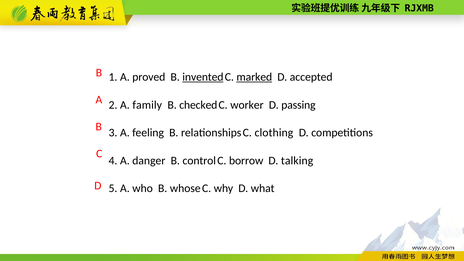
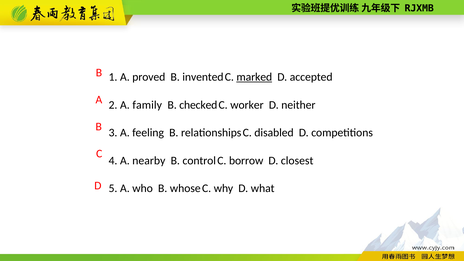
invented underline: present -> none (203, 77)
passing: passing -> neither (298, 105)
clothing: clothing -> disabled (274, 133)
danger: danger -> nearby (149, 161)
talking: talking -> closest (297, 161)
